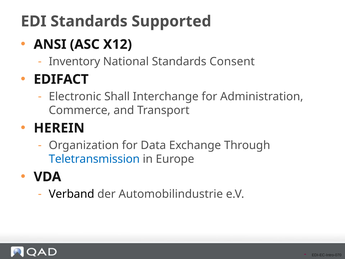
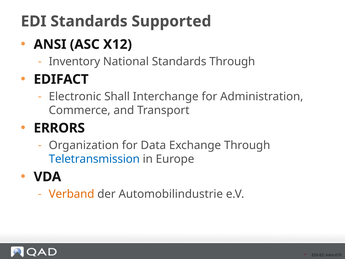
Standards Consent: Consent -> Through (232, 61)
HEREIN: HEREIN -> ERRORS (59, 128)
Verband colour: black -> orange (72, 194)
